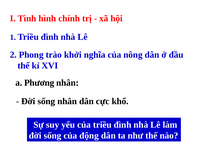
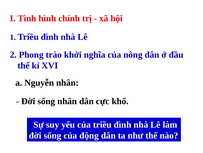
Phương: Phương -> Nguyễn (39, 82)
